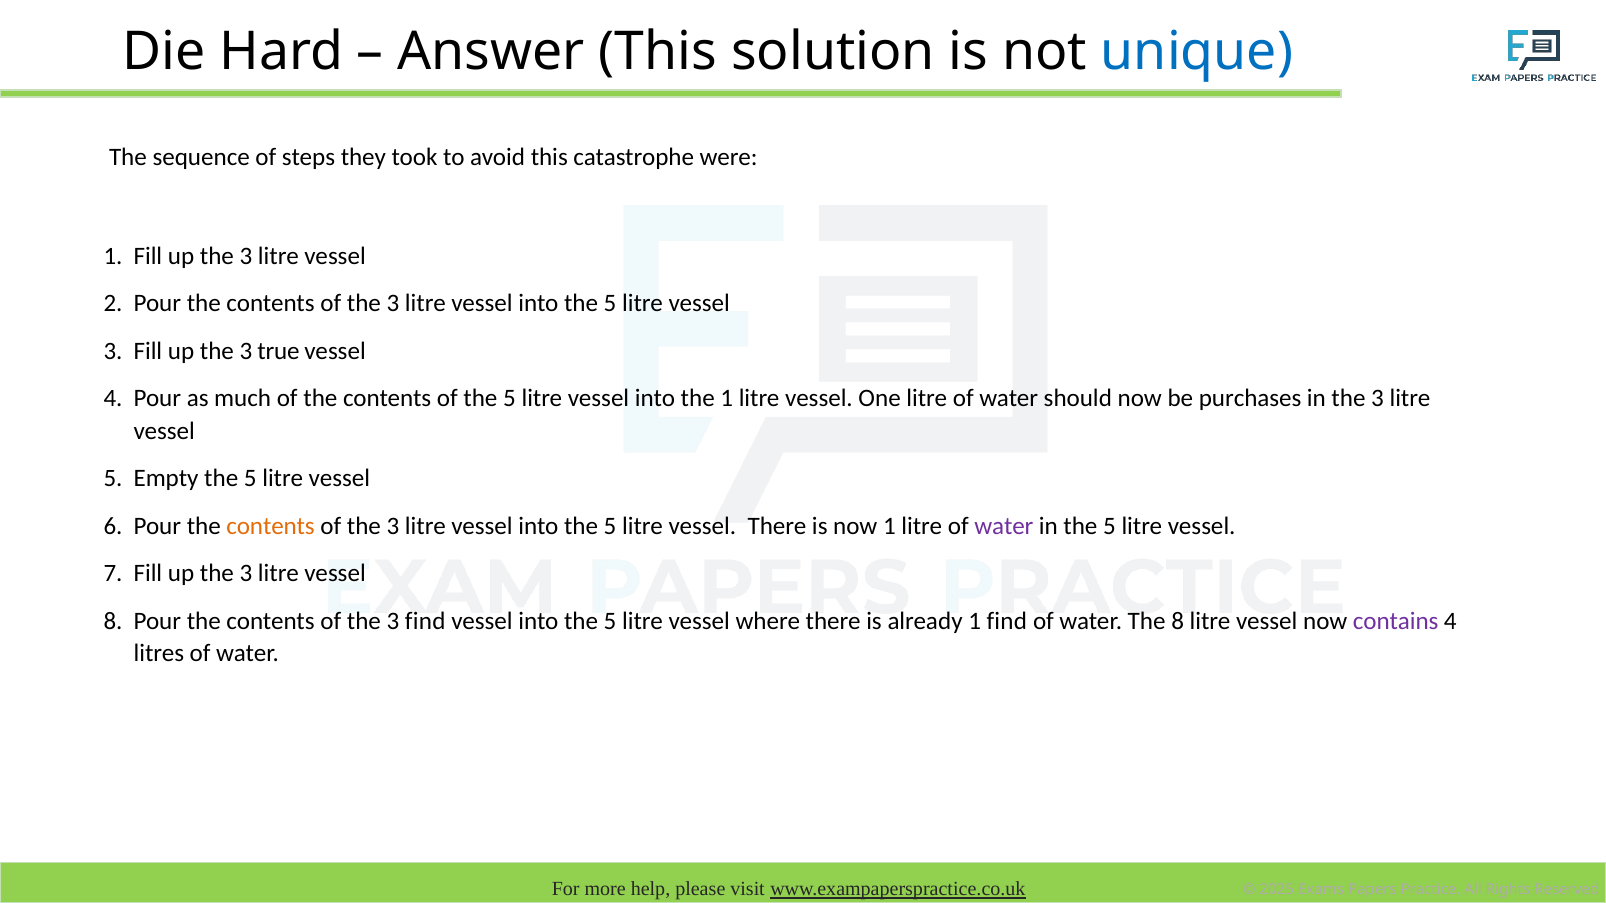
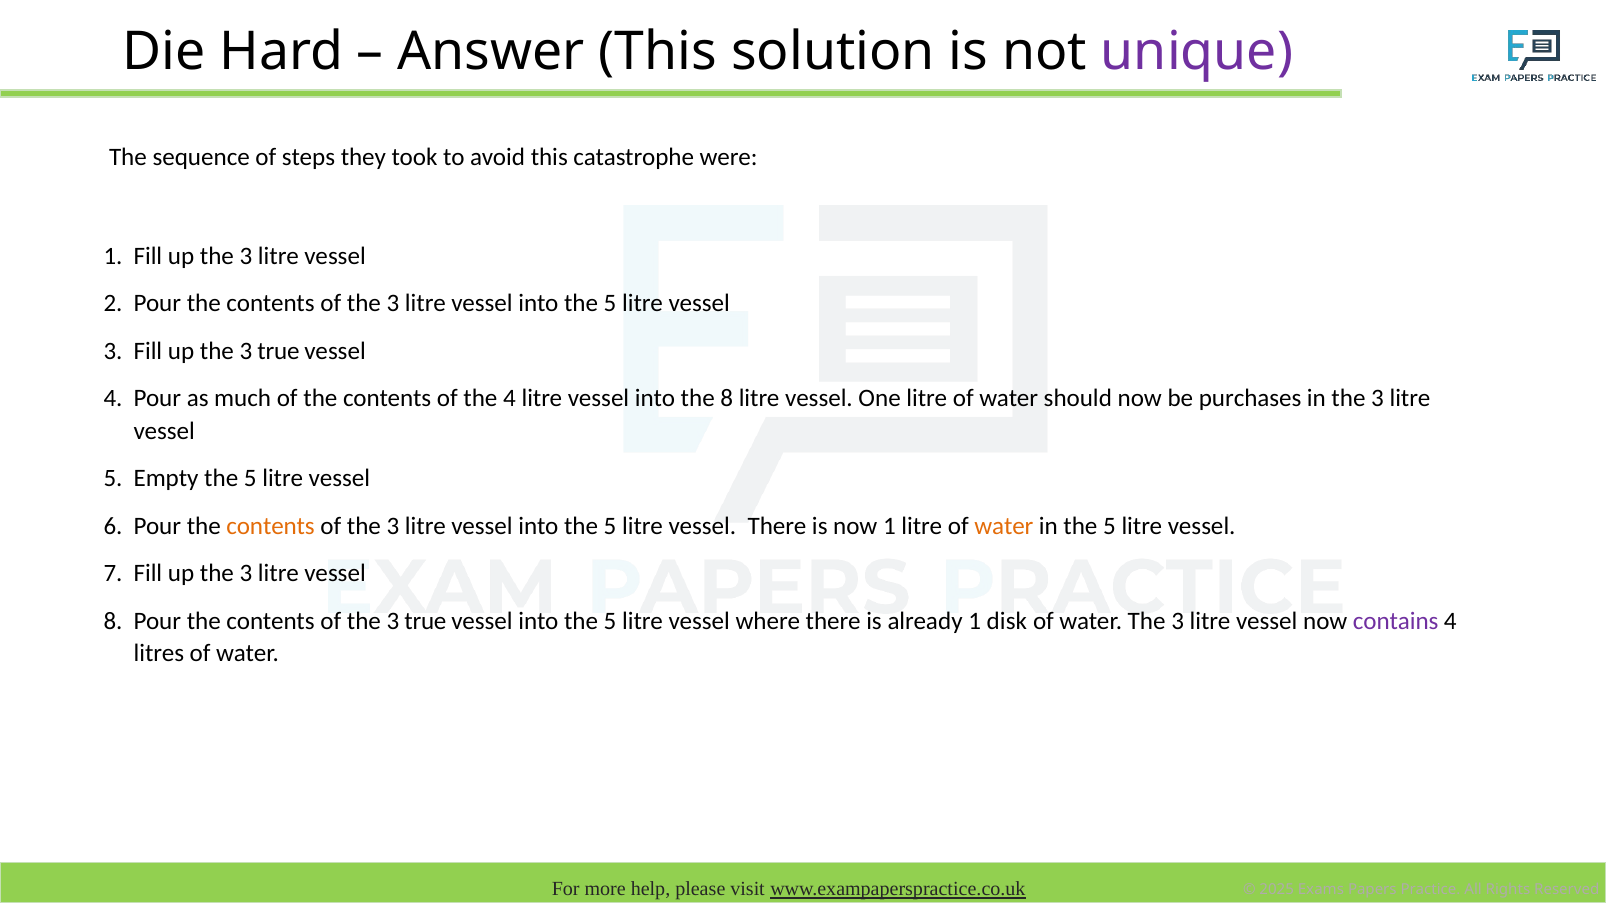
unique colour: blue -> purple (1197, 52)
of the 5: 5 -> 4 (509, 398)
the 1: 1 -> 8 (727, 398)
water colour: purple -> orange (1004, 526)
of the 3 find: find -> true (425, 621)
1 find: find -> disk (1007, 621)
water The 8: 8 -> 3 (1178, 621)
